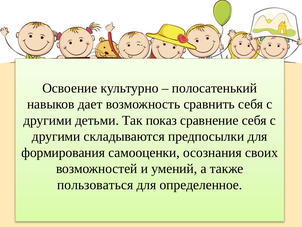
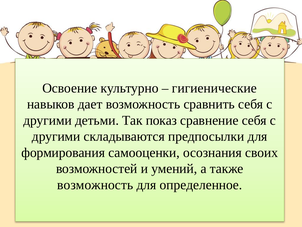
полосатенький: полосатенький -> гигиенические (214, 88)
пользоваться: пользоваться -> возможность (95, 185)
